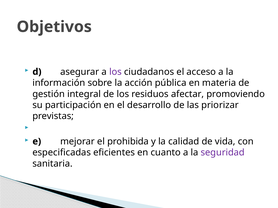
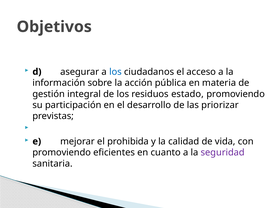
los colour: purple -> blue (115, 72)
afectar: afectar -> estado (187, 94)
especificadas: especificadas -> promoviendo (62, 153)
